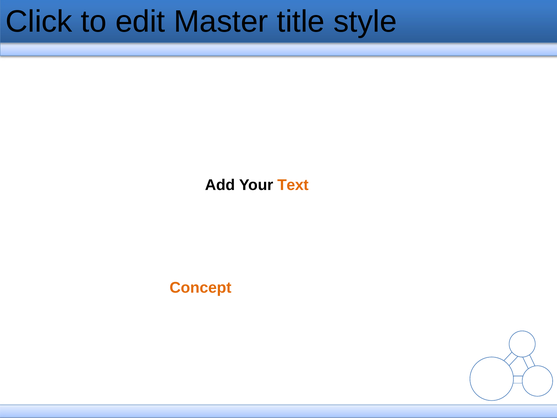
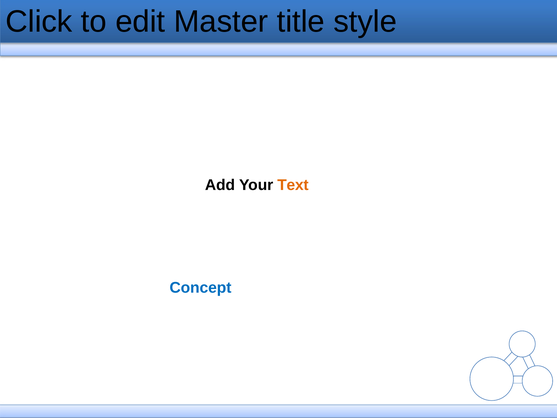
Concept colour: orange -> blue (200, 287)
